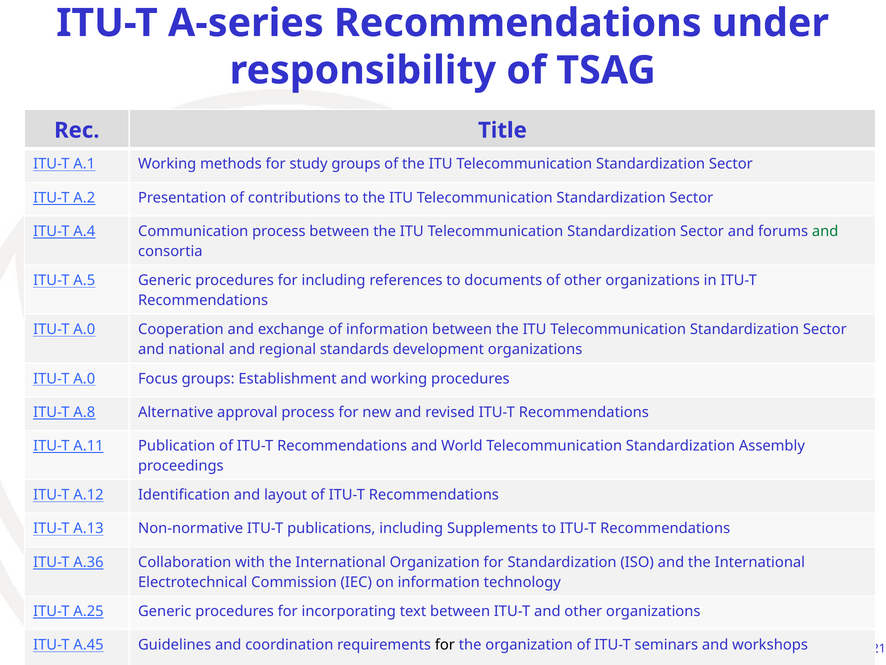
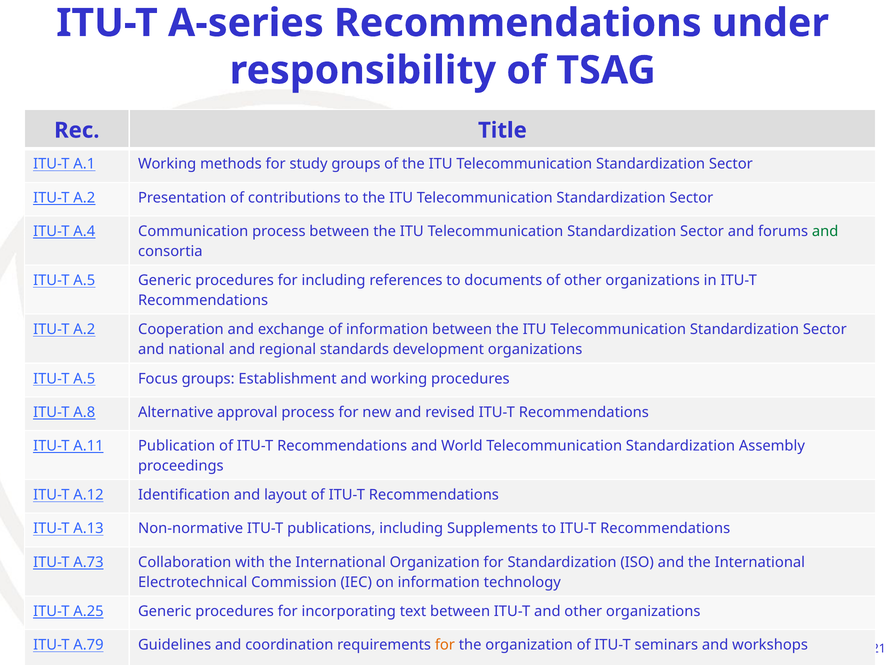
A.0: A.0 -> A.2 (84, 329)
A.0: A.0 -> A.5 (84, 378)
A.36: A.36 -> A.73 (88, 562)
A.45: A.45 -> A.79 (88, 644)
for colour: black -> orange (445, 644)
